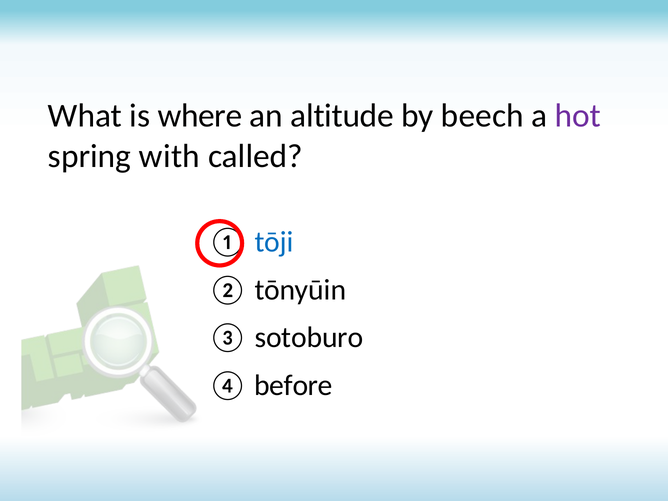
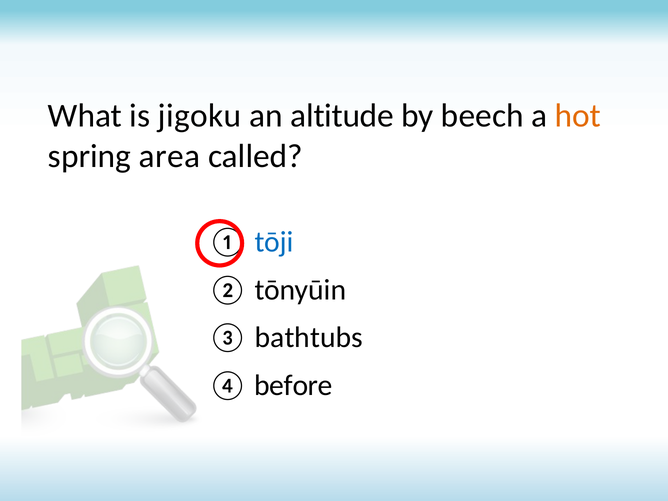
where: where -> jigoku (200, 116)
hot colour: purple -> orange (578, 116)
with: with -> area (169, 156)
sotoburo: sotoburo -> bathtubs (309, 338)
